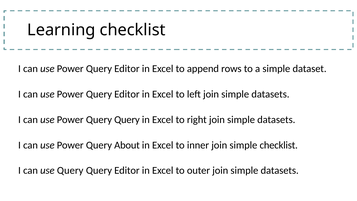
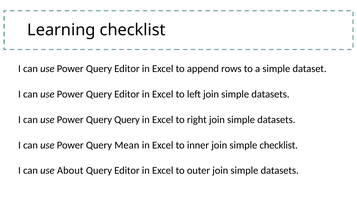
About: About -> Mean (127, 145)
use Query: Query -> About (70, 170)
